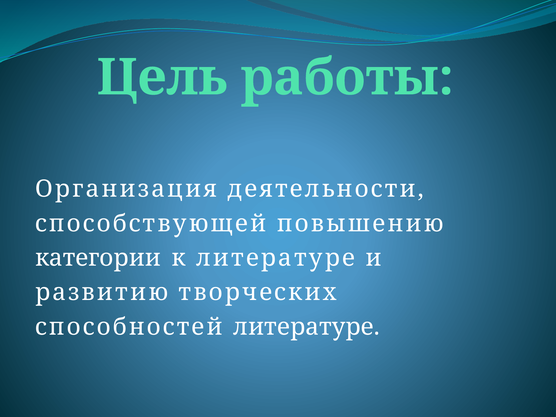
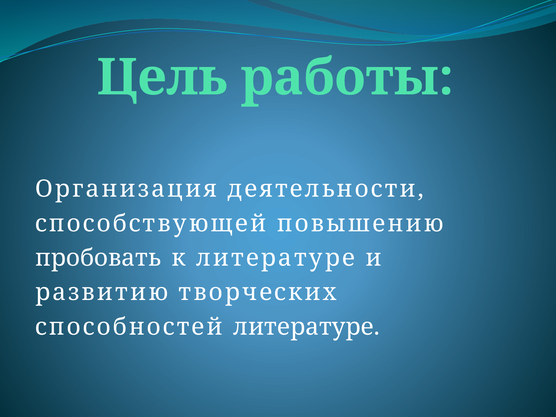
категории: категории -> пробовать (98, 258)
